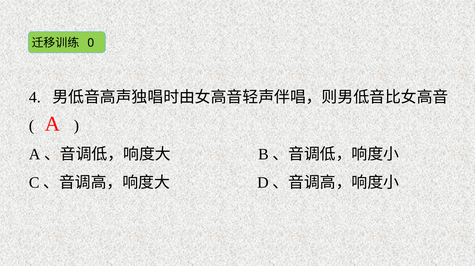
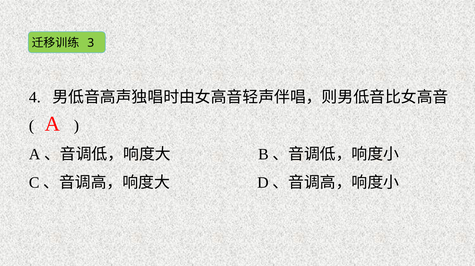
0: 0 -> 3 (91, 43)
